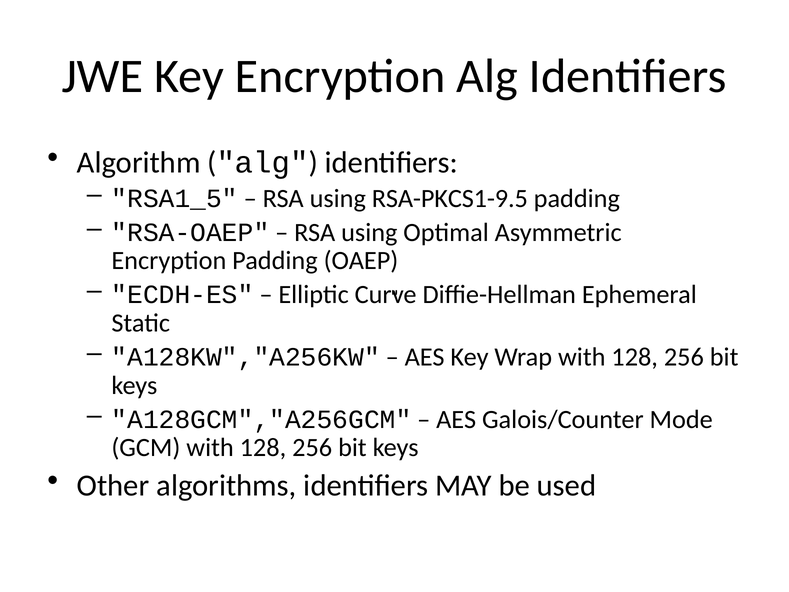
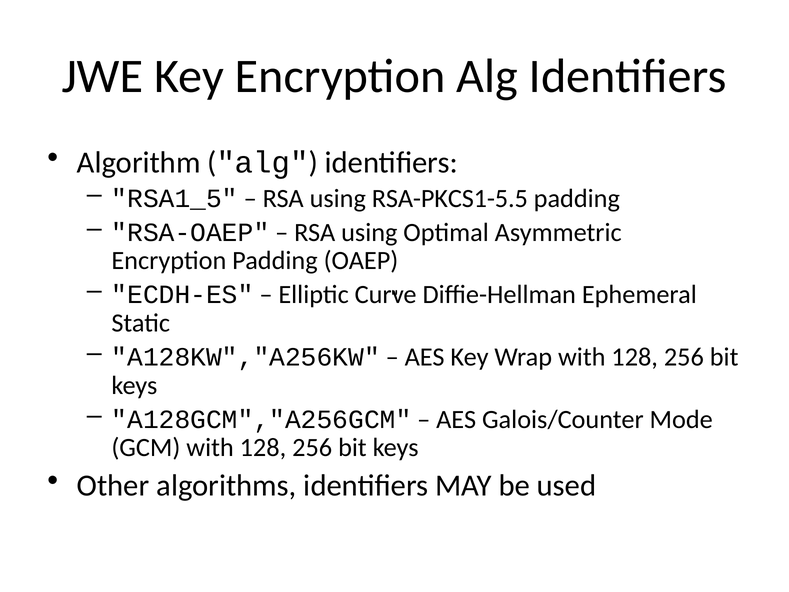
RSA-PKCS1-9.5: RSA-PKCS1-9.5 -> RSA-PKCS1-5.5 (450, 198)
